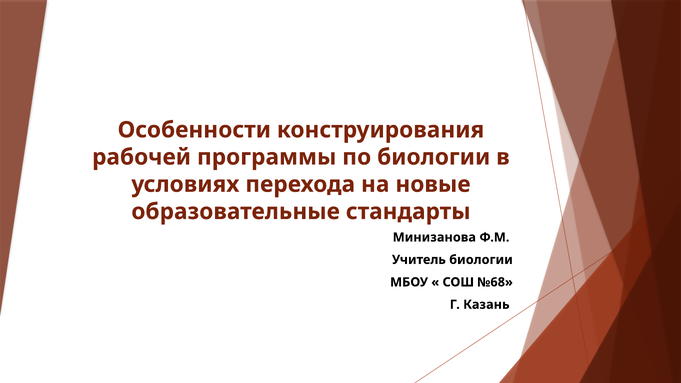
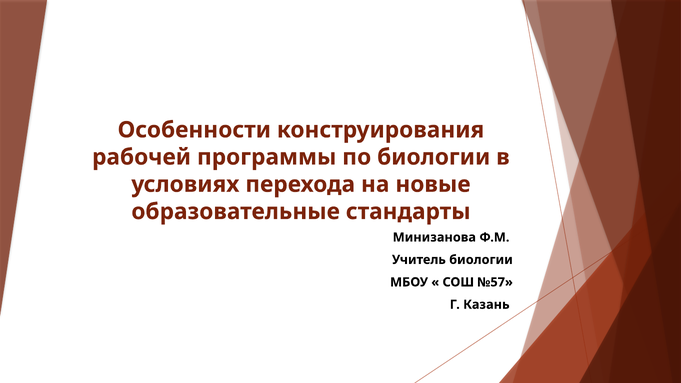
№68: №68 -> №57 (495, 282)
